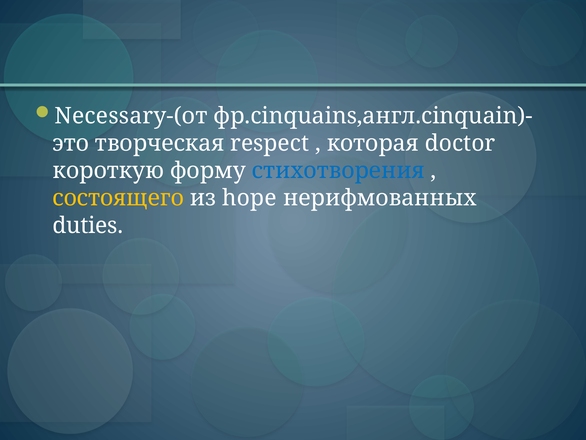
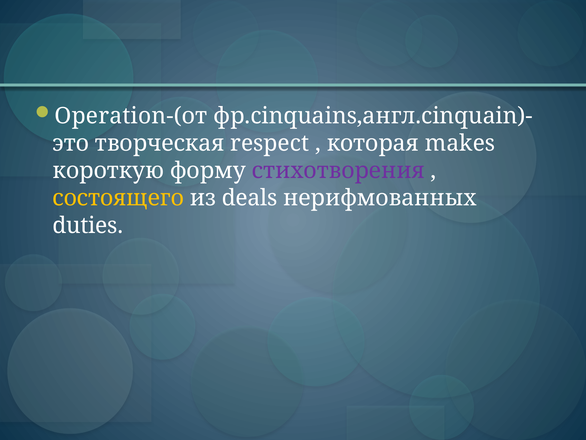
Necessary-(от: Necessary-(от -> Operation-(от (131, 116)
doctor: doctor -> makes (460, 143)
стихотворения colour: blue -> purple (338, 171)
hope: hope -> deals (250, 198)
